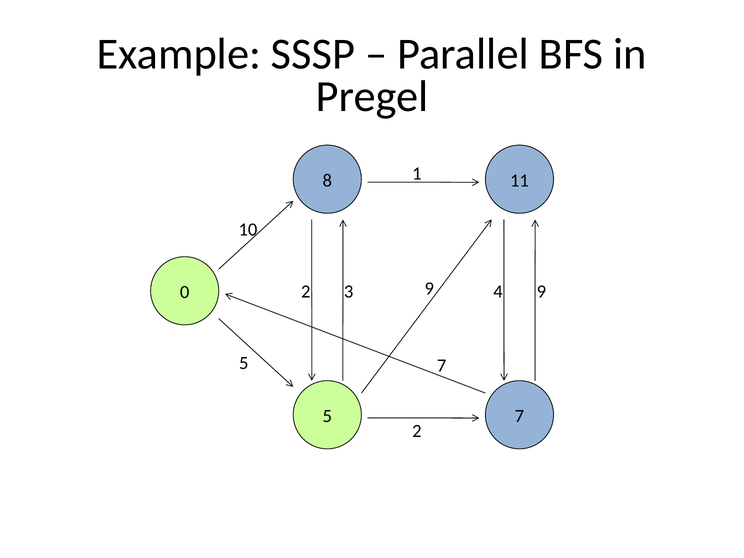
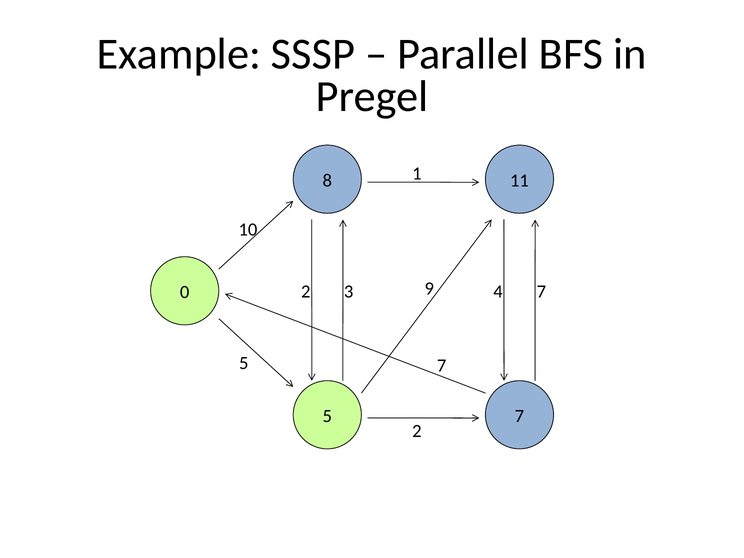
4 9: 9 -> 7 (541, 291)
